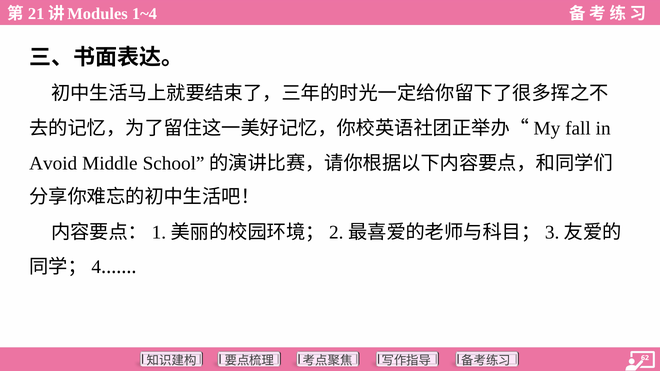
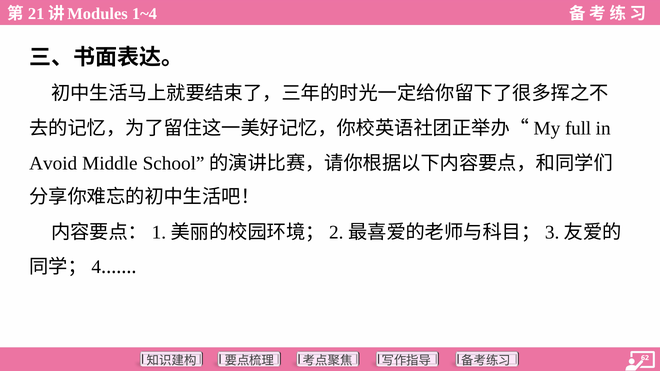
fall: fall -> full (578, 128)
